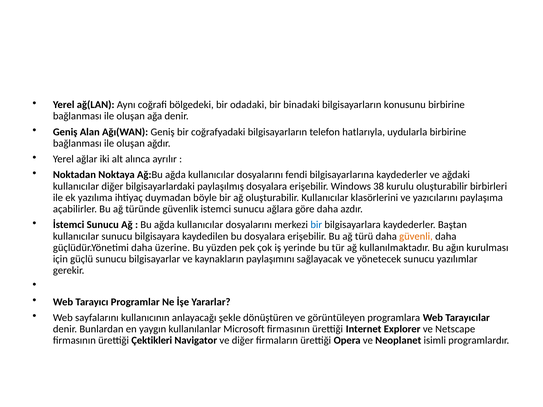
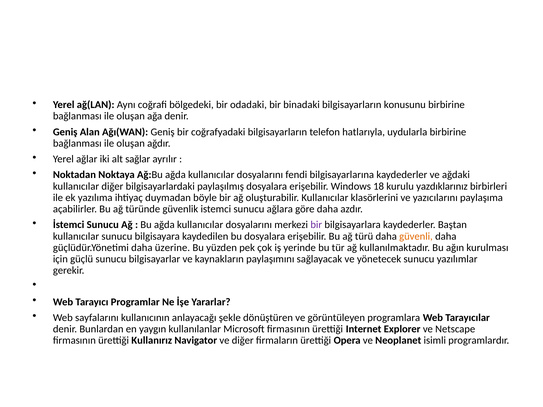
alınca: alınca -> sağlar (138, 159)
38: 38 -> 18 (379, 186)
kurulu oluşturabilir: oluşturabilir -> yazdıklarınız (442, 186)
bir colour: blue -> purple (316, 225)
Çektikleri: Çektikleri -> Kullanırız (152, 341)
